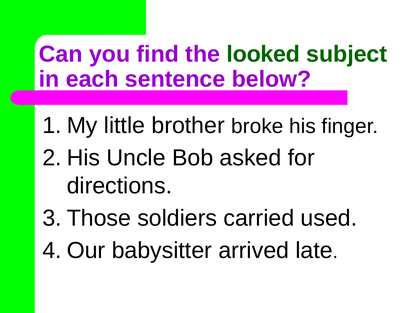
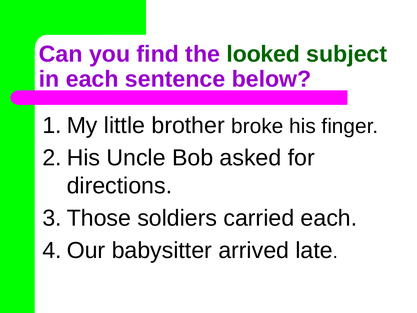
carried used: used -> each (329, 218)
